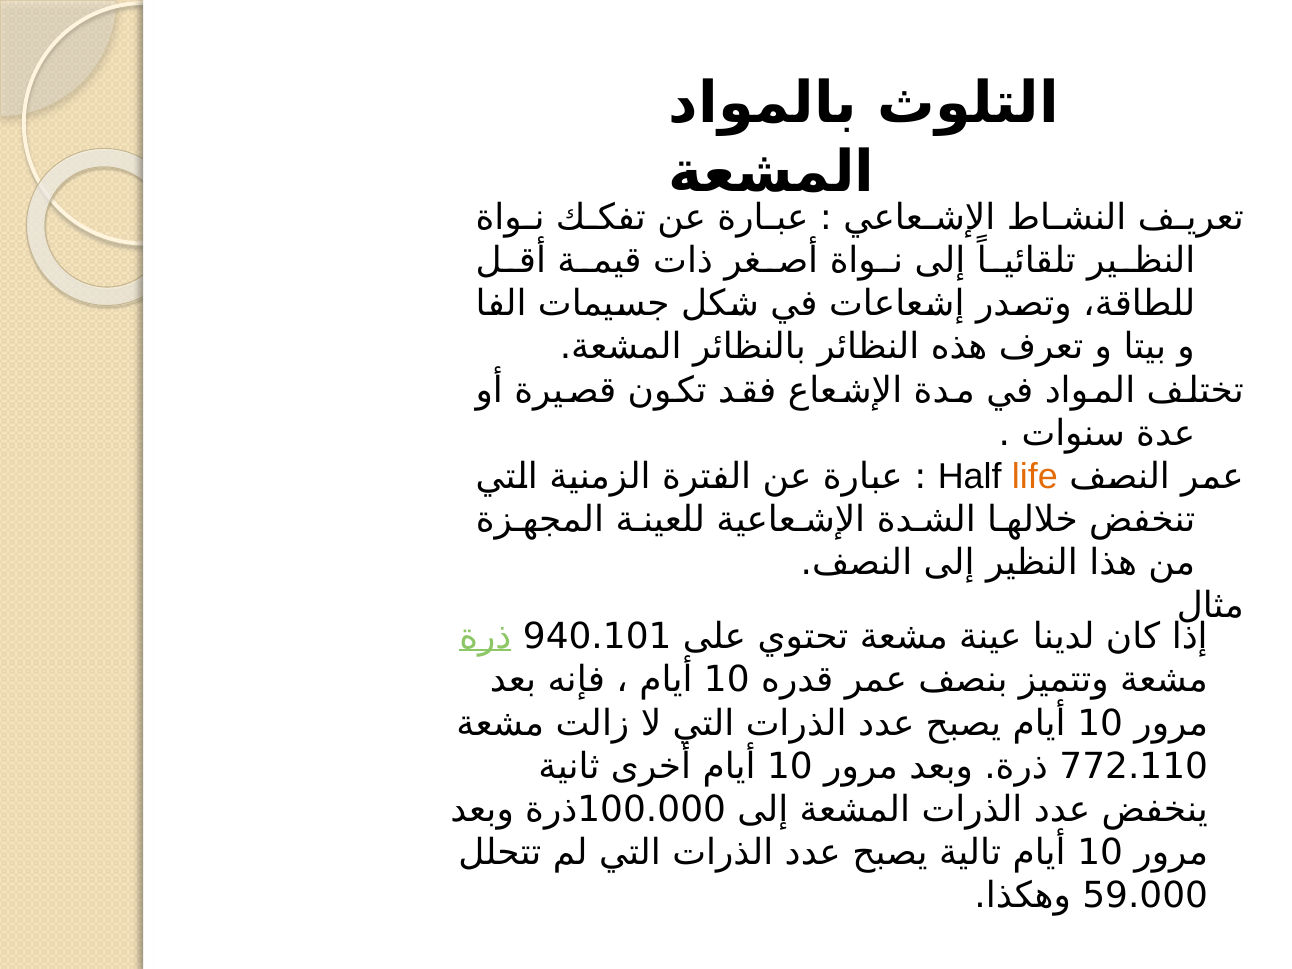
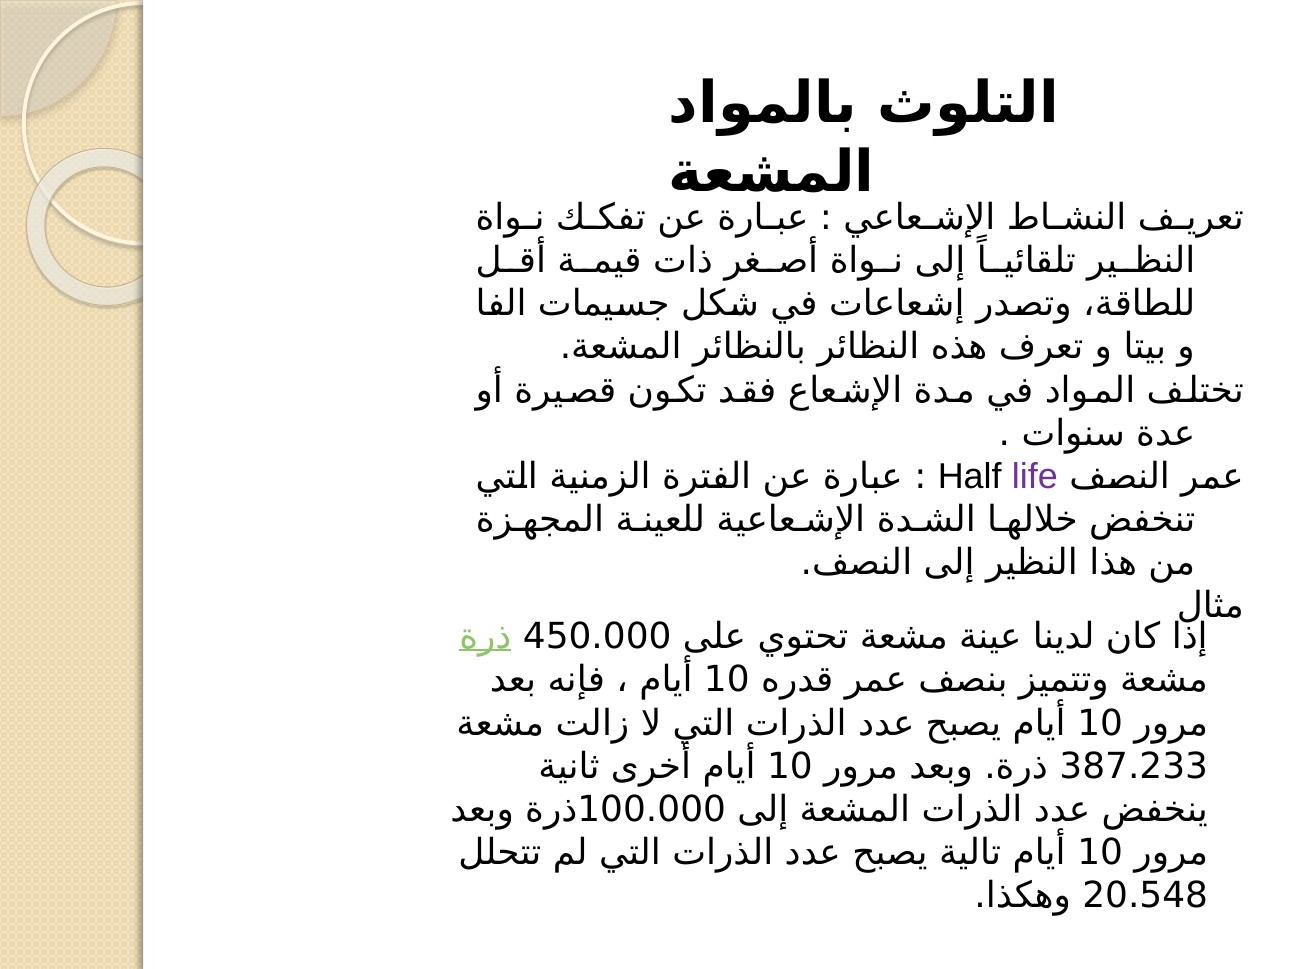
life colour: orange -> purple (1035, 476)
940.101: 940.101 -> 450.000 (597, 637)
772.110: 772.110 -> 387.233 (1134, 766)
59.000: 59.000 -> 20.548 (1145, 895)
